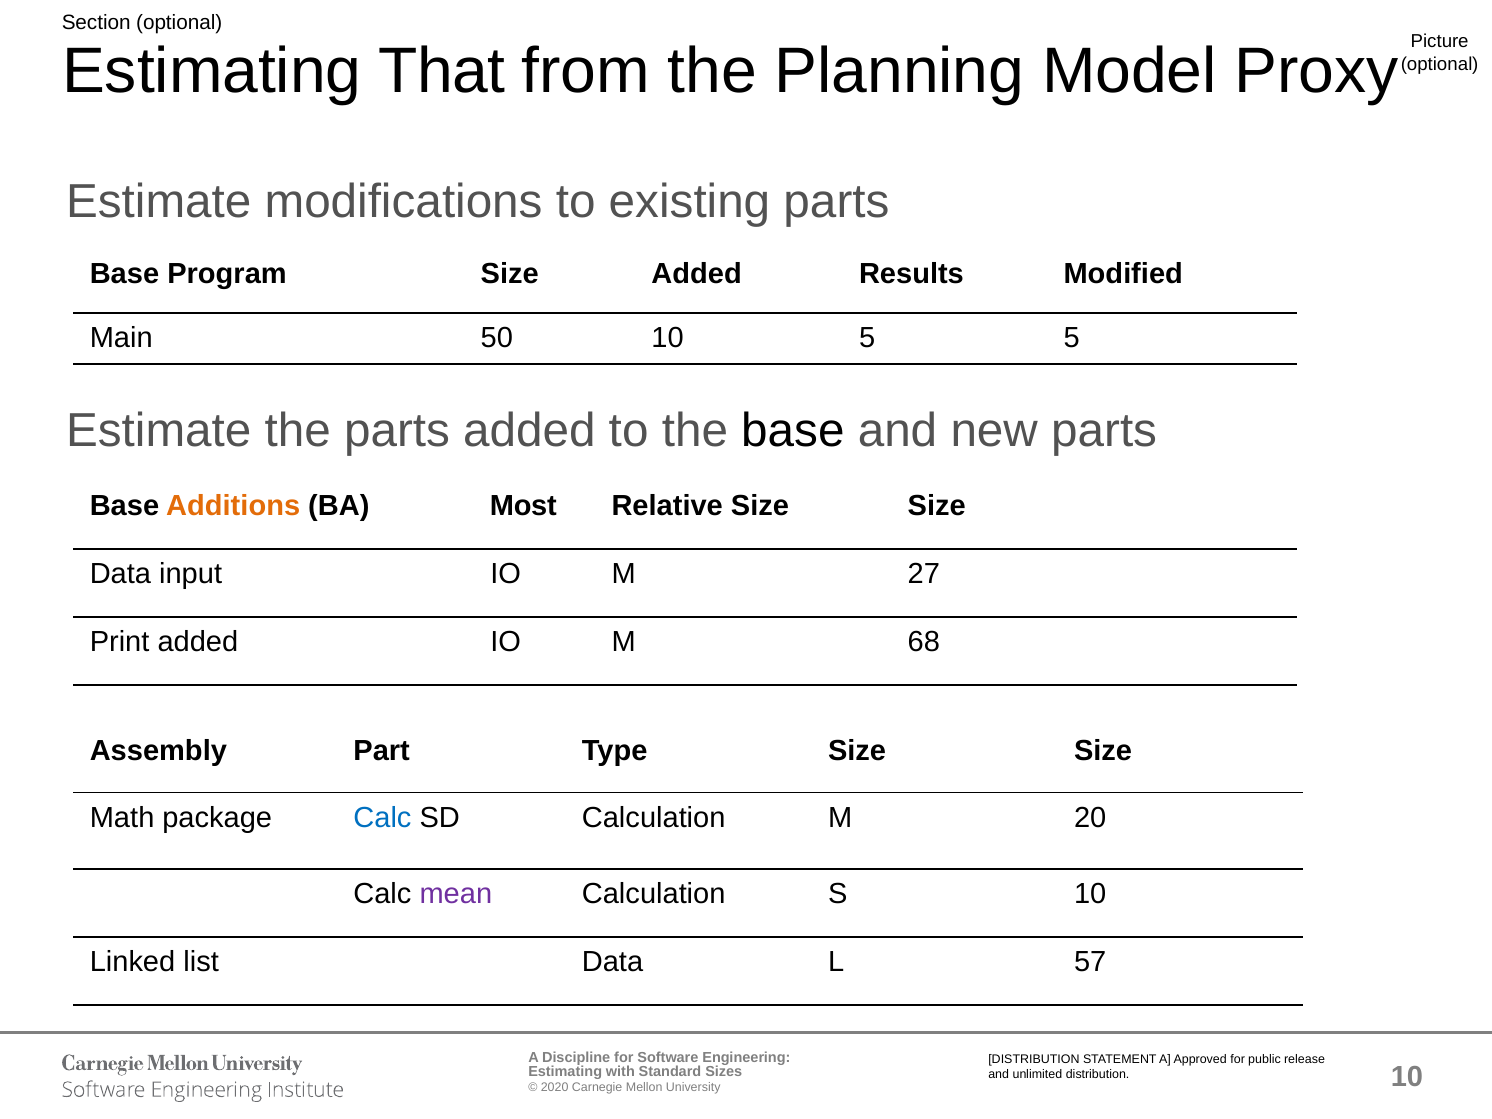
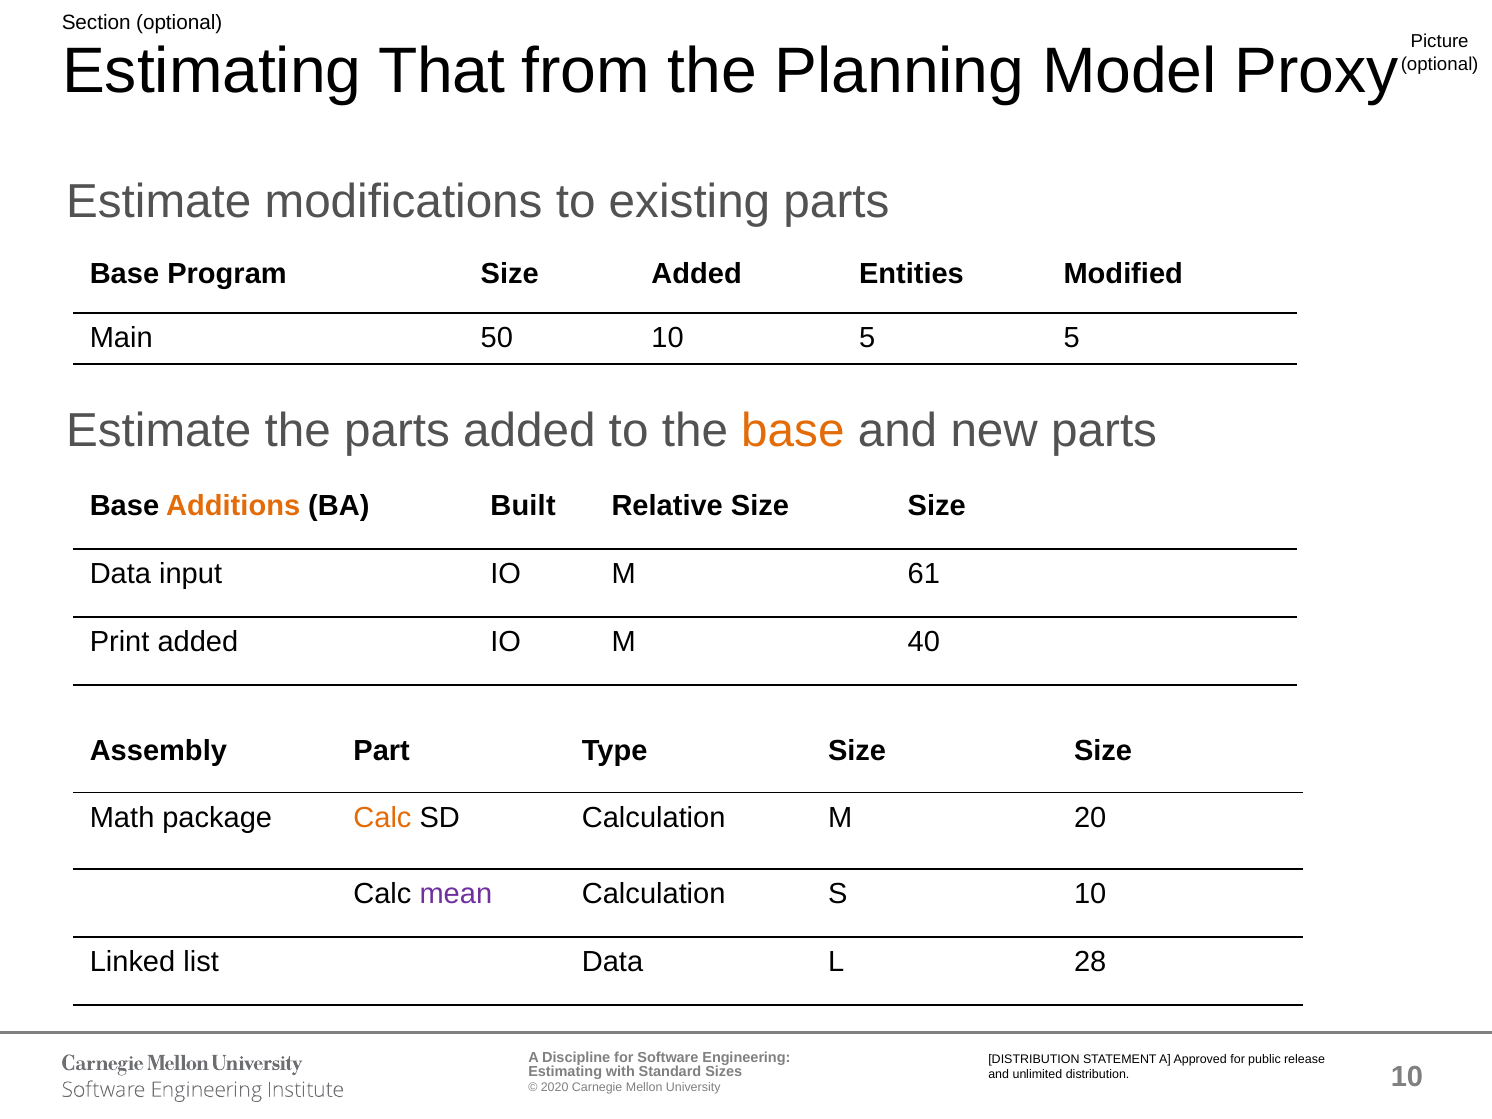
Results: Results -> Entities (911, 274)
base colour: black -> orange (793, 431)
Most: Most -> Built (523, 506)
27: 27 -> 61 (924, 574)
68: 68 -> 40 (924, 642)
Calc colour: blue -> orange (382, 818)
57: 57 -> 28 (1090, 962)
